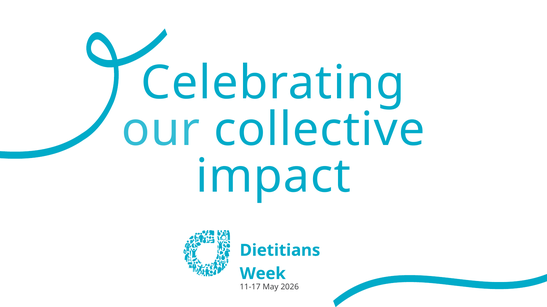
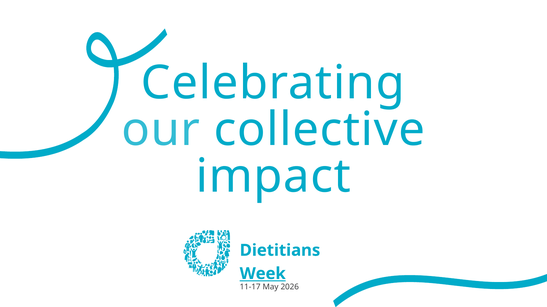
Week underline: none -> present (263, 274)
